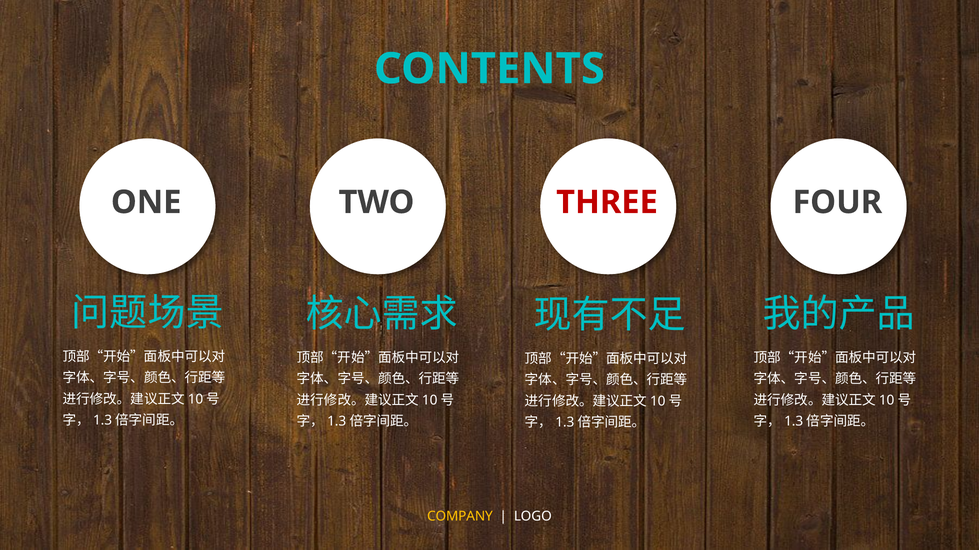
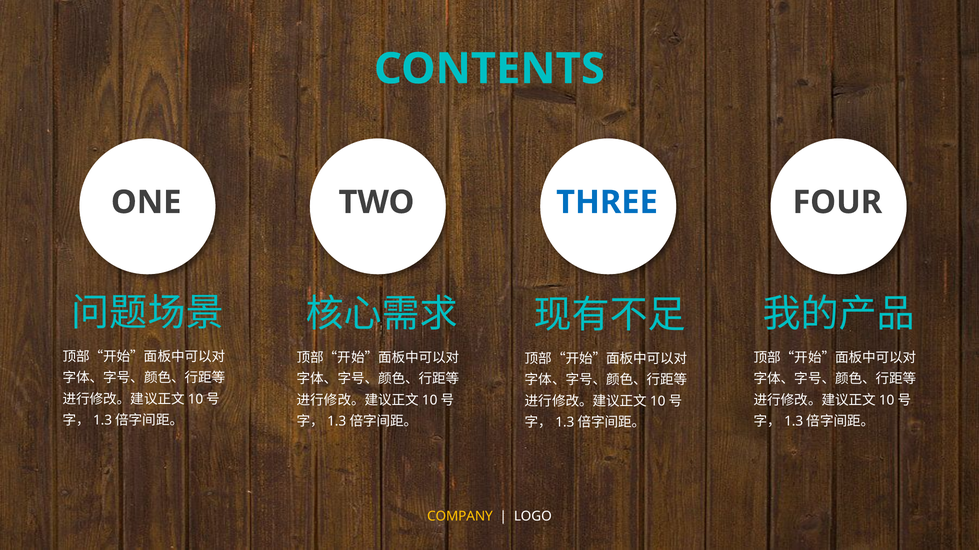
THREE colour: red -> blue (607, 203)
